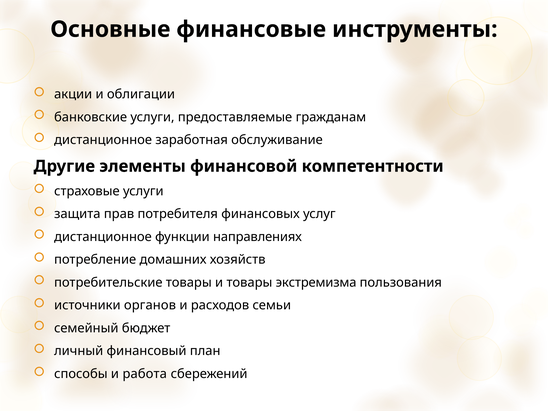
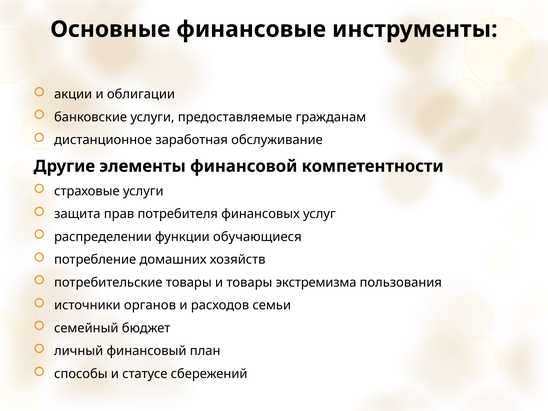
дистанционное: дистанционное -> распределении (103, 237)
направлениях: направлениях -> обучающиеся (257, 237)
работа: работа -> статусе (145, 374)
